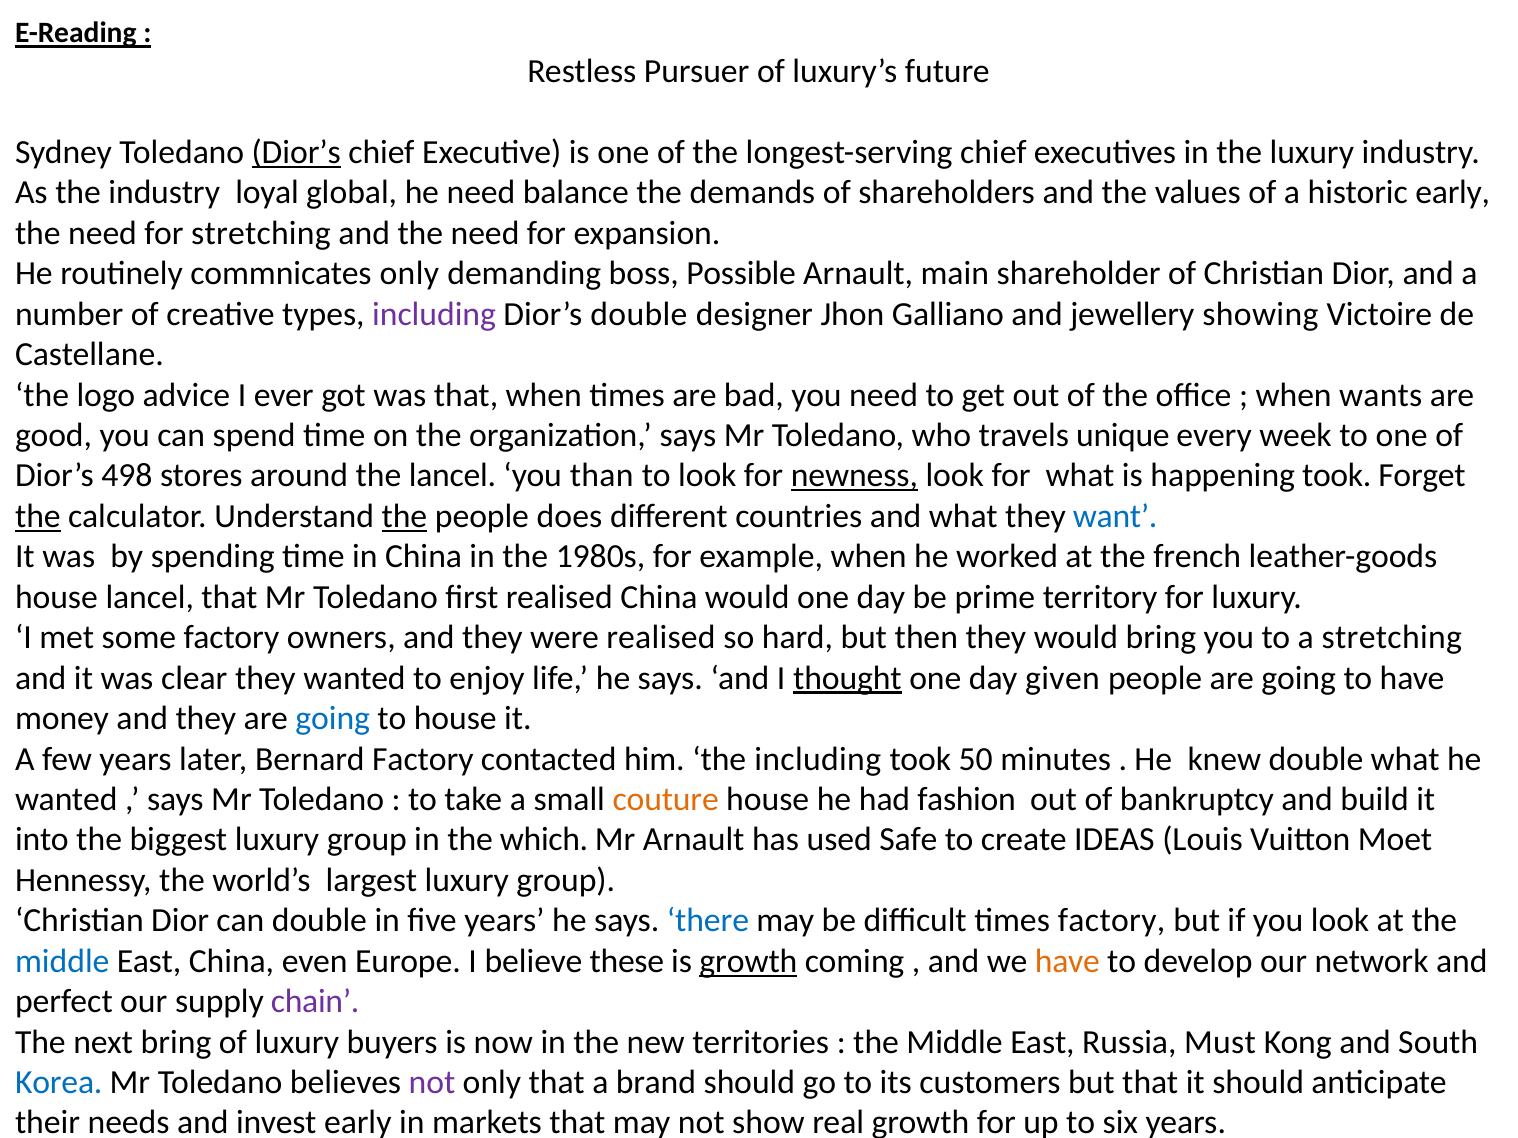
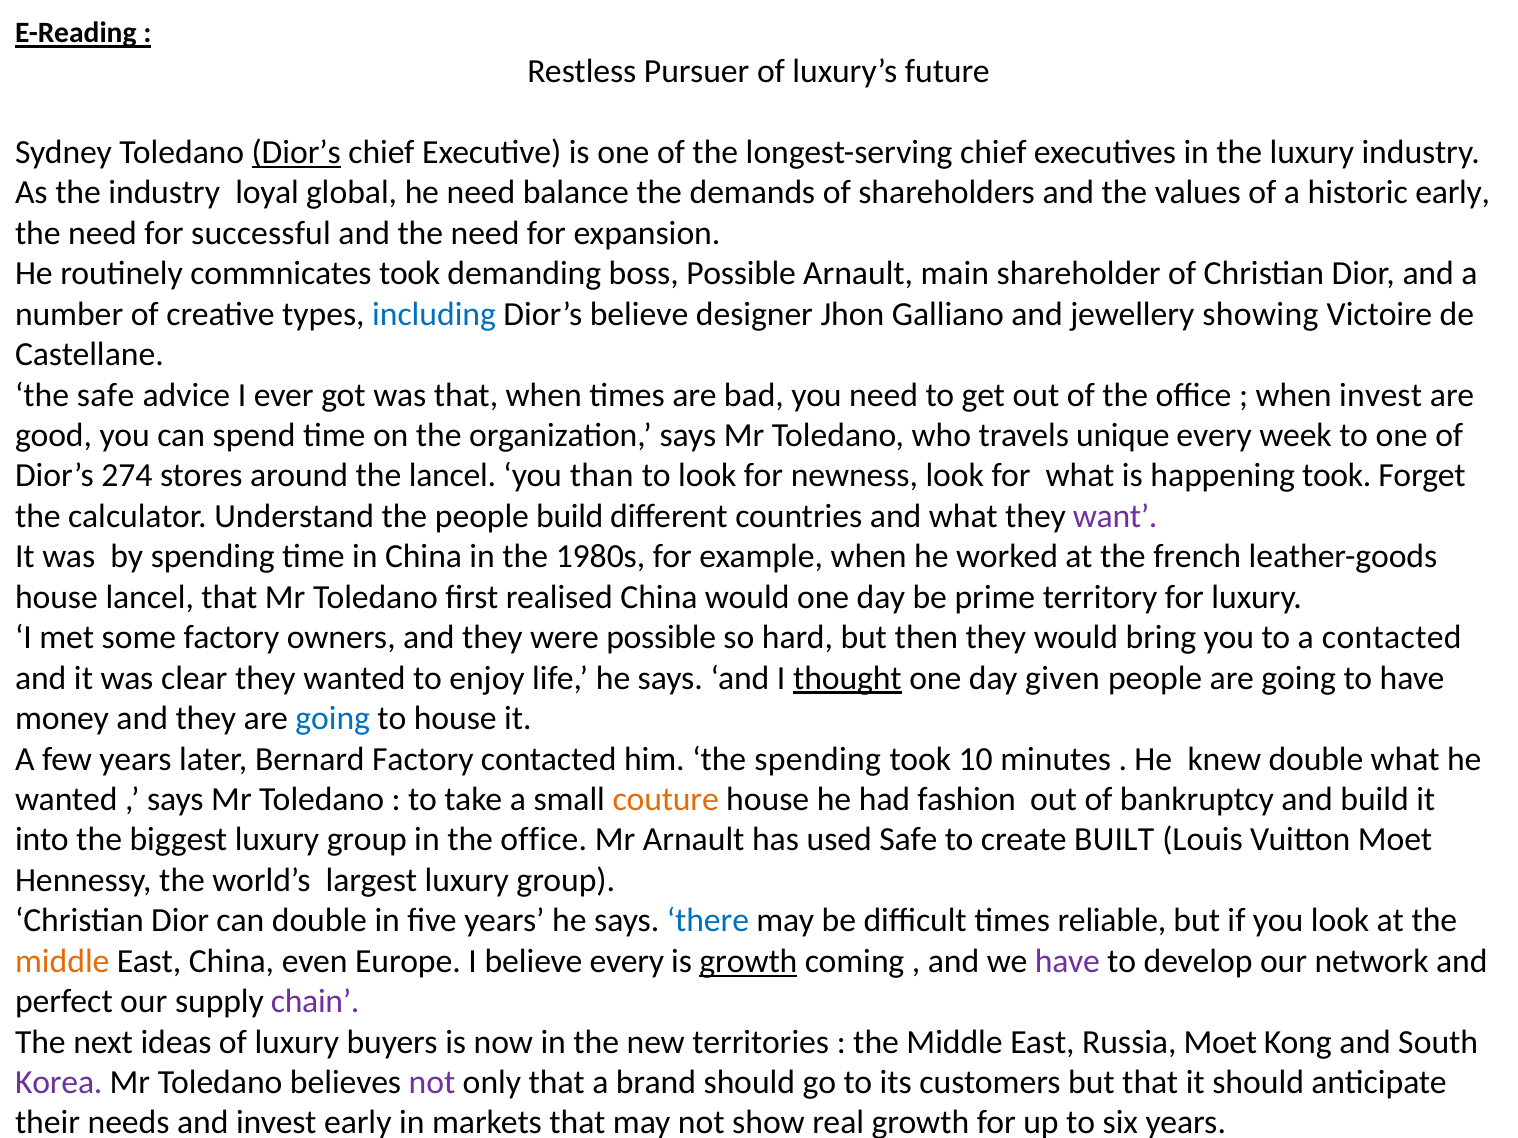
for stretching: stretching -> successful (261, 233)
commnicates only: only -> took (410, 274)
including colour: purple -> blue (434, 314)
Dior’s double: double -> believe (639, 314)
the logo: logo -> safe (106, 395)
when wants: wants -> invest (1381, 395)
498: 498 -> 274 (127, 476)
newness underline: present -> none (854, 476)
the underline: present -> none (38, 516)
the underline: present -> none (404, 516)
people does: does -> build (570, 516)
want colour: blue -> purple (1115, 516)
were realised: realised -> possible (661, 638)
a stretching: stretching -> contacted (1392, 638)
the including: including -> spending (818, 759)
50: 50 -> 10 (976, 759)
in the which: which -> office (544, 840)
IDEAS: IDEAS -> BUILT (1114, 840)
times factory: factory -> reliable (1112, 921)
middle colour: blue -> orange (62, 962)
believe these: these -> every (627, 962)
have colour: orange -> purple (1067, 962)
next bring: bring -> ideas (176, 1042)
Russia Must: Must -> Moet (1220, 1042)
Korea colour: blue -> purple (59, 1083)
